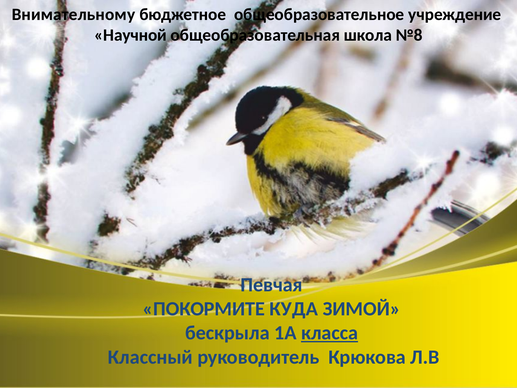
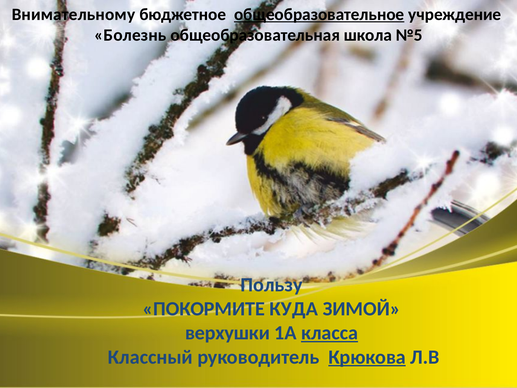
общеобразовательное underline: none -> present (319, 14)
Научной: Научной -> Болезнь (130, 35)
№8: №8 -> №5 (409, 35)
Певчая: Певчая -> Пользу (272, 285)
бескрыла: бескрыла -> верхушки (227, 333)
Крюкова underline: none -> present (367, 357)
